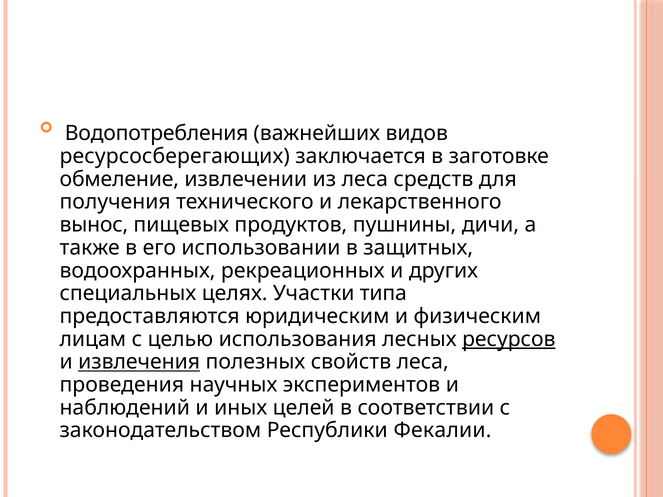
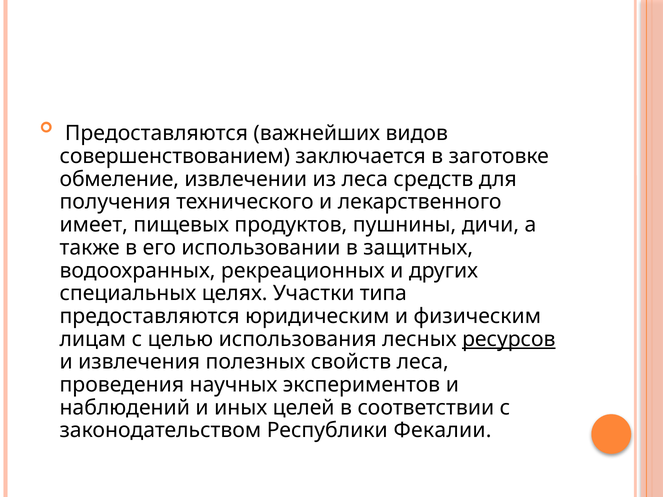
Водопотребления: Водопотребления -> Предоставляются (157, 133)
ресурсосберегающих: ресурсосберегающих -> совершенствованием (175, 156)
вынос: вынос -> имеет (94, 225)
извлечения underline: present -> none (139, 362)
